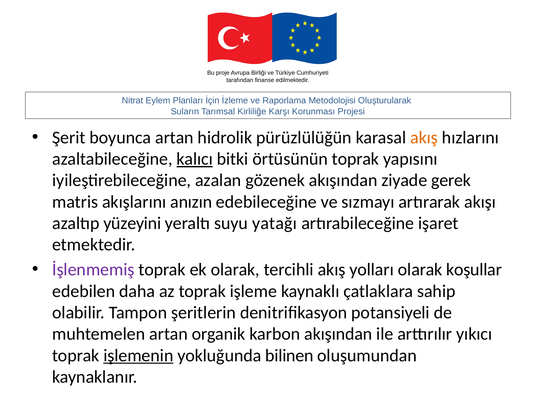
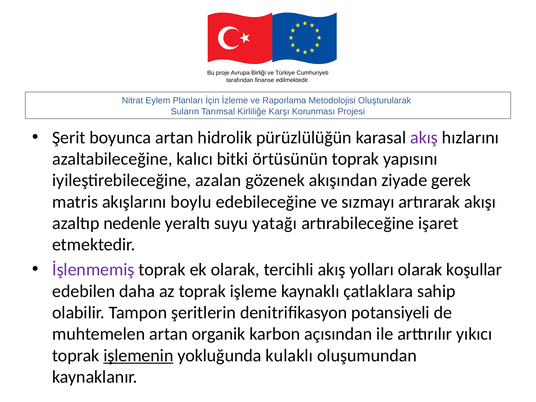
akış colour: orange -> purple (424, 138)
kalıcı underline: present -> none (195, 159)
anızın: anızın -> boylu (191, 202)
yüzeyini: yüzeyini -> nedenle (132, 223)
karbon akışından: akışından -> açısından (338, 334)
bilinen: bilinen -> kulaklı (289, 356)
